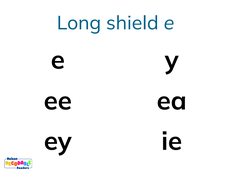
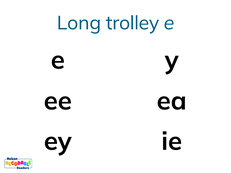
shield: shield -> trolley (132, 23)
